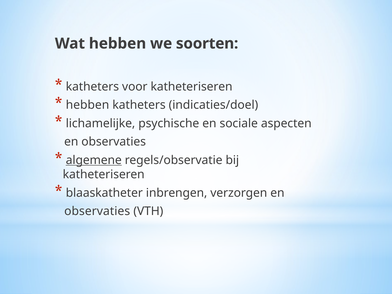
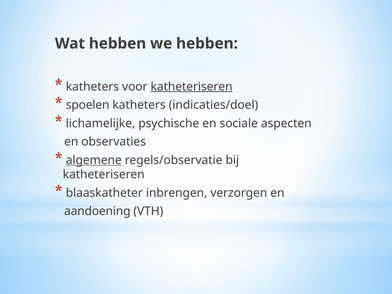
we soorten: soorten -> hebben (207, 44)
katheteriseren underline: none -> present (192, 87)
hebben: hebben -> spoelen (88, 105)
observaties: observaties -> aandoening (97, 211)
